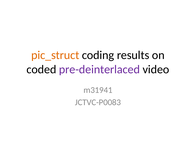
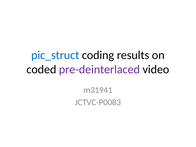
pic_struct colour: orange -> blue (55, 55)
